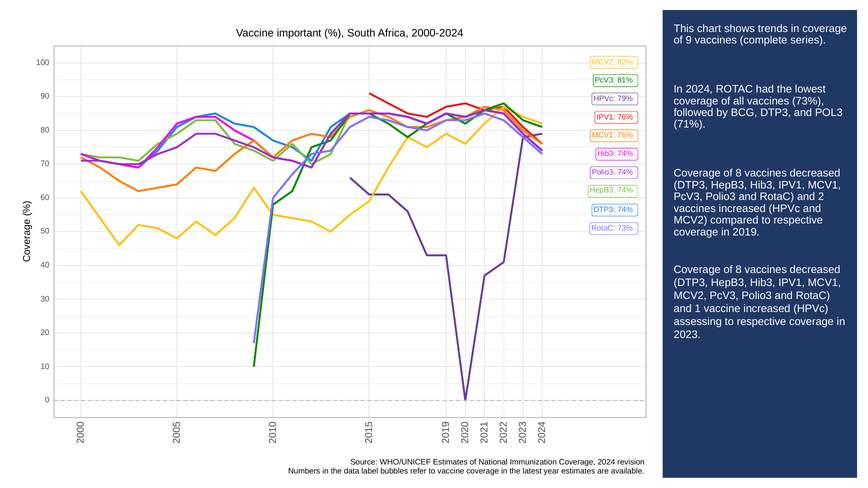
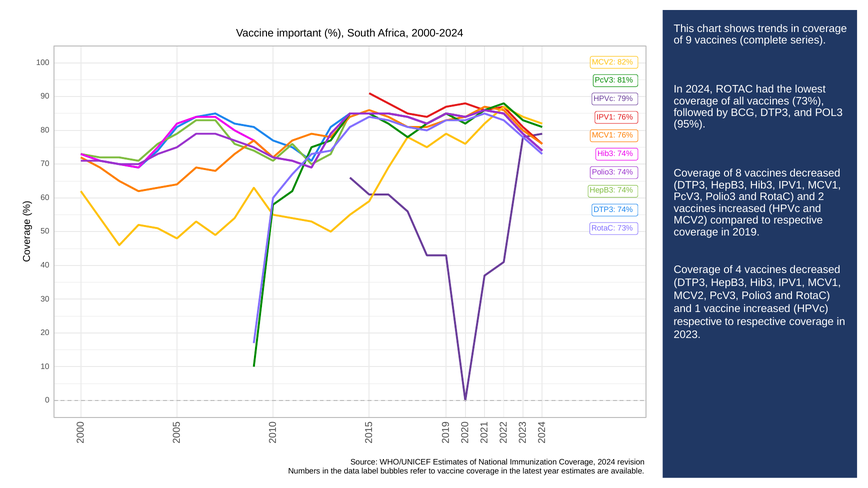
71%: 71% -> 95% (690, 124)
8: 8 -> 4 (739, 270)
assessing: assessing -> respective (698, 322)
